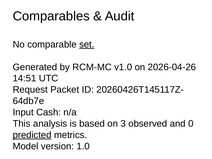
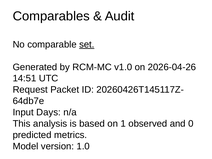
Cash: Cash -> Days (49, 112)
3: 3 -> 1 (123, 124)
predicted underline: present -> none (32, 135)
